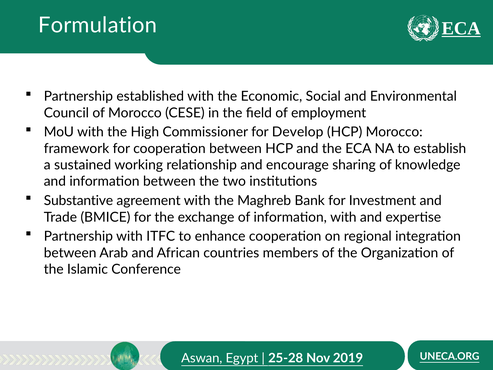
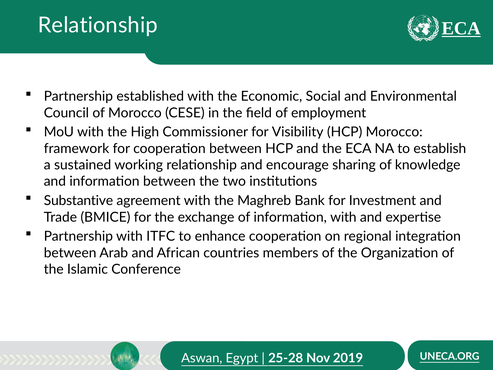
Formulation: Formulation -> Relationship (98, 25)
Develop: Develop -> Visibility (298, 132)
